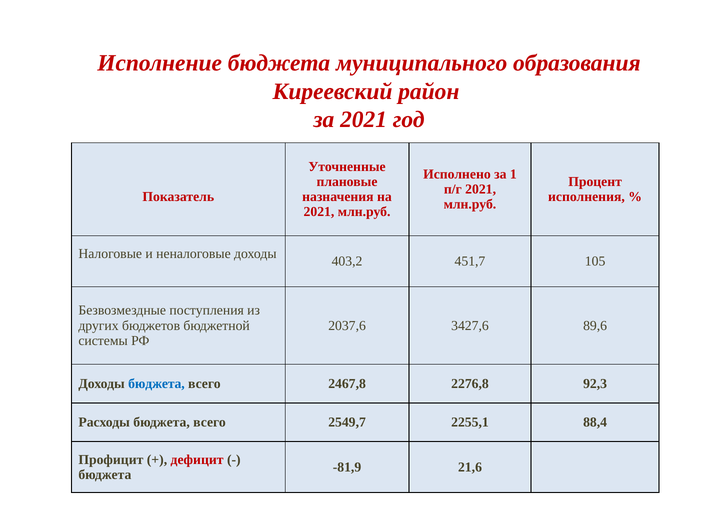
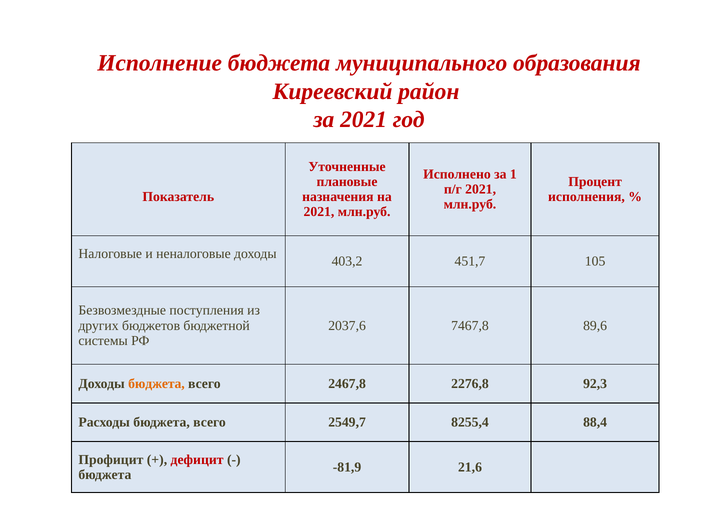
3427,6: 3427,6 -> 7467,8 (470, 326)
бюджета colour: blue -> orange (156, 384)
2255,1: 2255,1 -> 8255,4 (470, 423)
